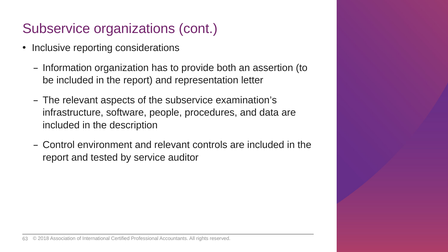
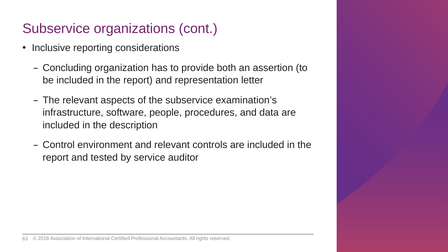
Information: Information -> Concluding (67, 68)
